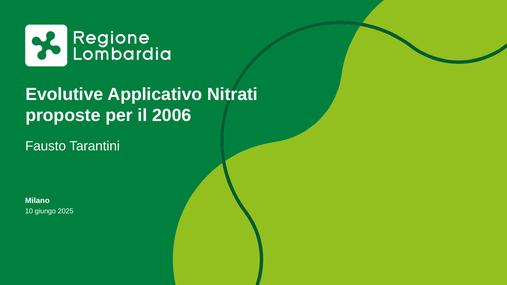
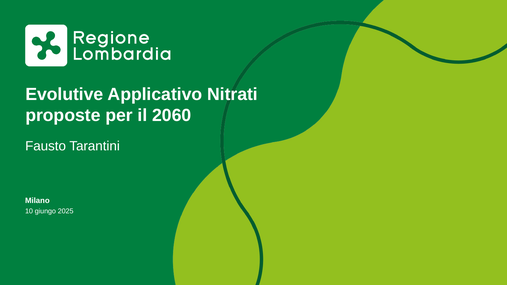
2006: 2006 -> 2060 (172, 115)
